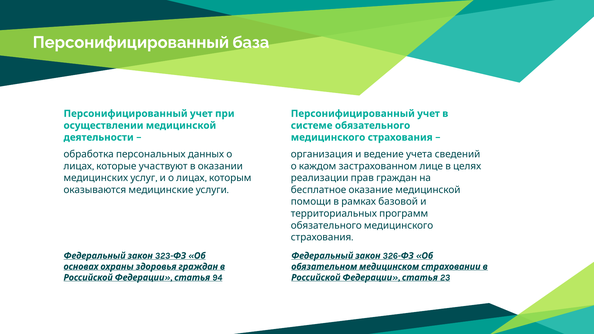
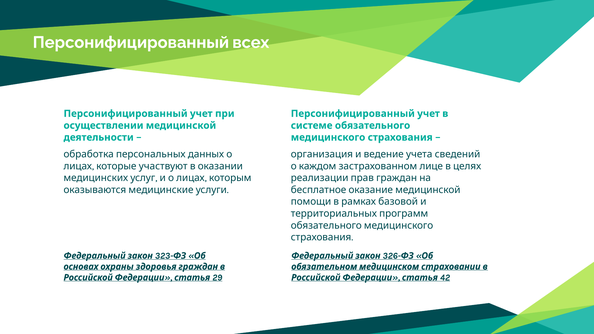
база: база -> всех (251, 42)
94: 94 -> 29 (217, 278)
23: 23 -> 42 (445, 278)
